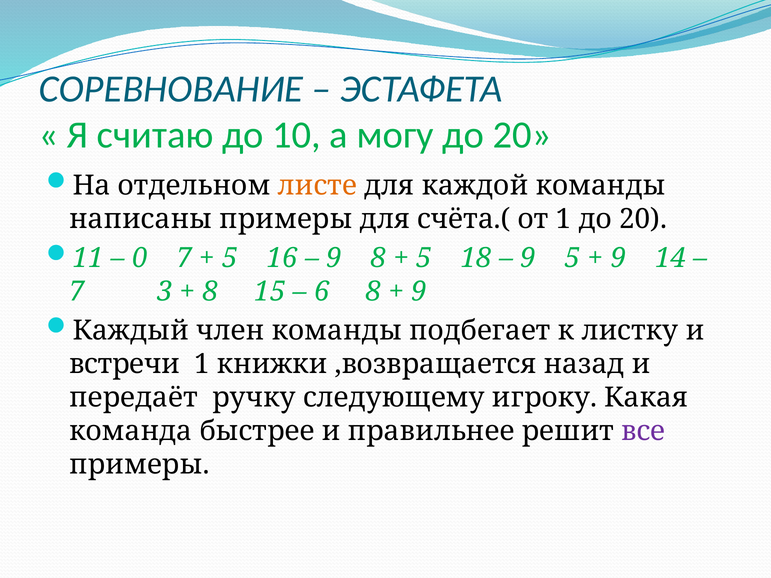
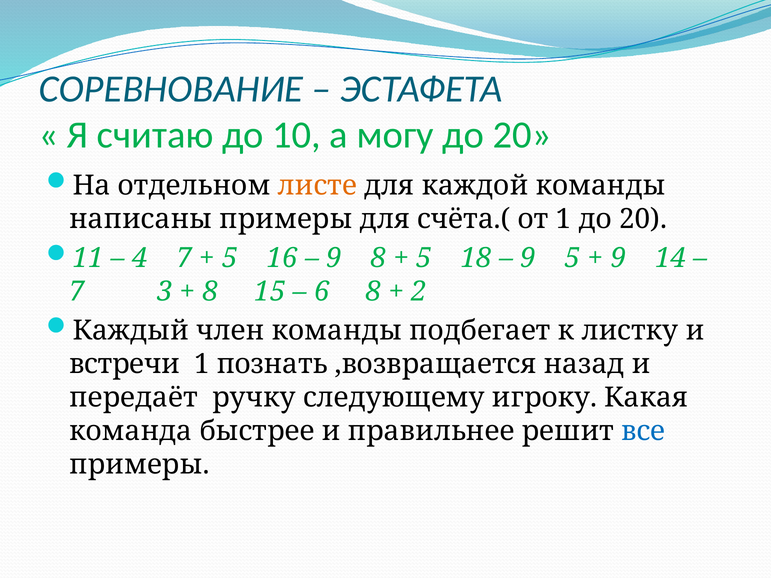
0: 0 -> 4 (140, 258)
9: 9 -> 2 (419, 292)
книжки: книжки -> познать (272, 364)
все colour: purple -> blue (643, 431)
